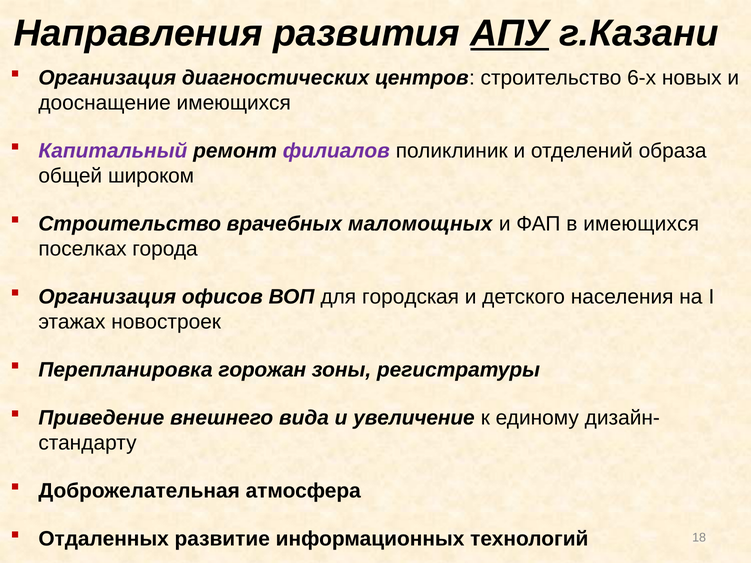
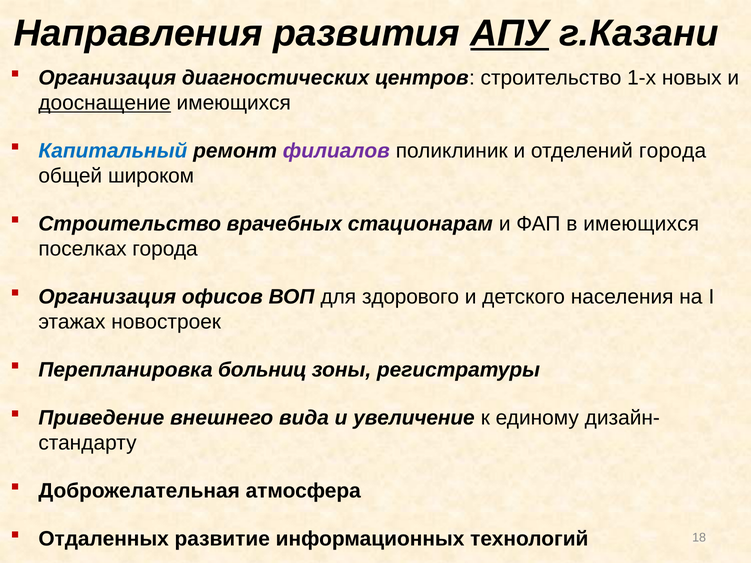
6-х: 6-х -> 1-х (642, 78)
дооснащение underline: none -> present (105, 103)
Капитальный colour: purple -> blue (113, 151)
отделений образа: образа -> города (672, 151)
маломощных: маломощных -> стационарам (420, 224)
городская: городская -> здорового (411, 297)
горожан: горожан -> больниц (262, 370)
